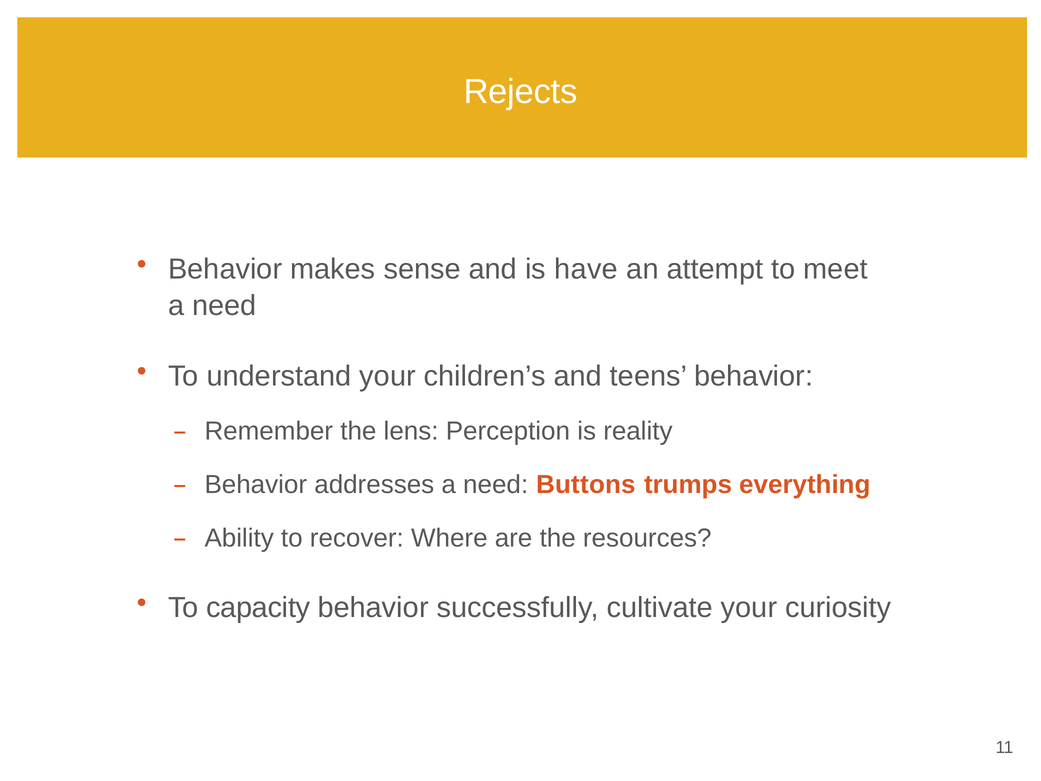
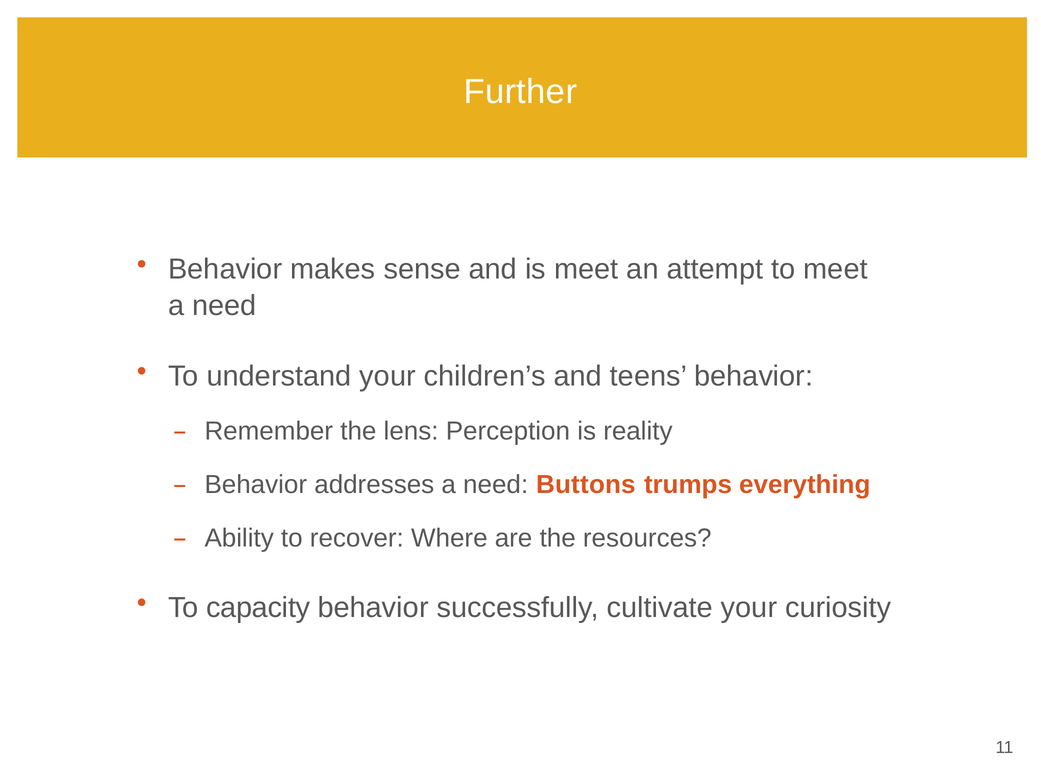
Rejects: Rejects -> Further (520, 92)
is have: have -> meet (586, 269)
